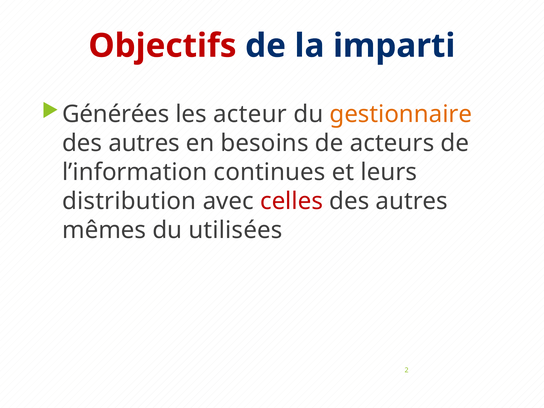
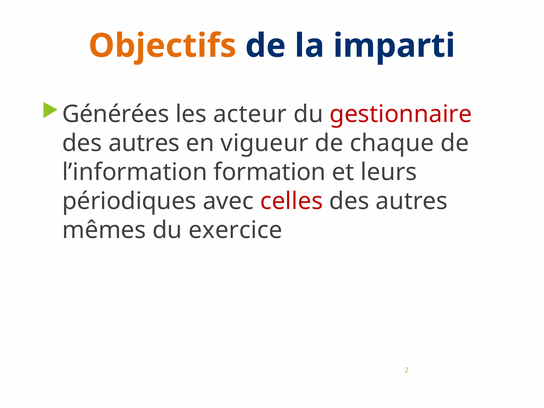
Objectifs colour: red -> orange (162, 46)
gestionnaire colour: orange -> red (401, 114)
besoins: besoins -> vigueur (265, 143)
acteurs: acteurs -> chaque (392, 143)
continues: continues -> formation (270, 172)
distribution: distribution -> périodiques (129, 201)
utilisées: utilisées -> exercice (236, 230)
